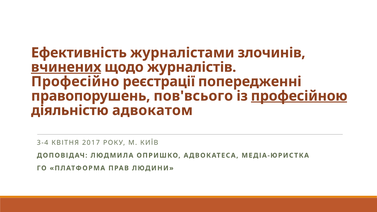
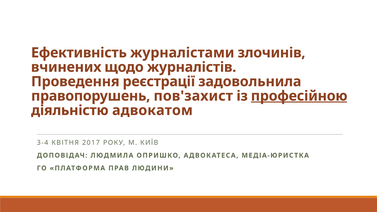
вчинених underline: present -> none (66, 67)
Професійно: Професійно -> Проведення (75, 82)
попередженні: попередженні -> задовольнила (250, 82)
пов'всього: пов'всього -> пов'захист (193, 96)
